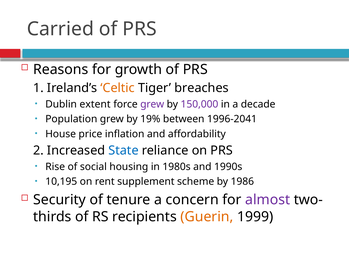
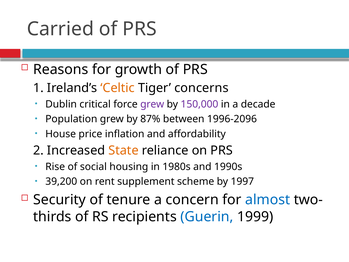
breaches: breaches -> concerns (201, 88)
extent: extent -> critical (95, 104)
19%: 19% -> 87% (150, 119)
1996-2041: 1996-2041 -> 1996-2096 (232, 119)
State colour: blue -> orange (124, 150)
10,195: 10,195 -> 39,200 (61, 181)
1986: 1986 -> 1997 (242, 181)
almost colour: purple -> blue (268, 200)
Guerin colour: orange -> blue (207, 217)
